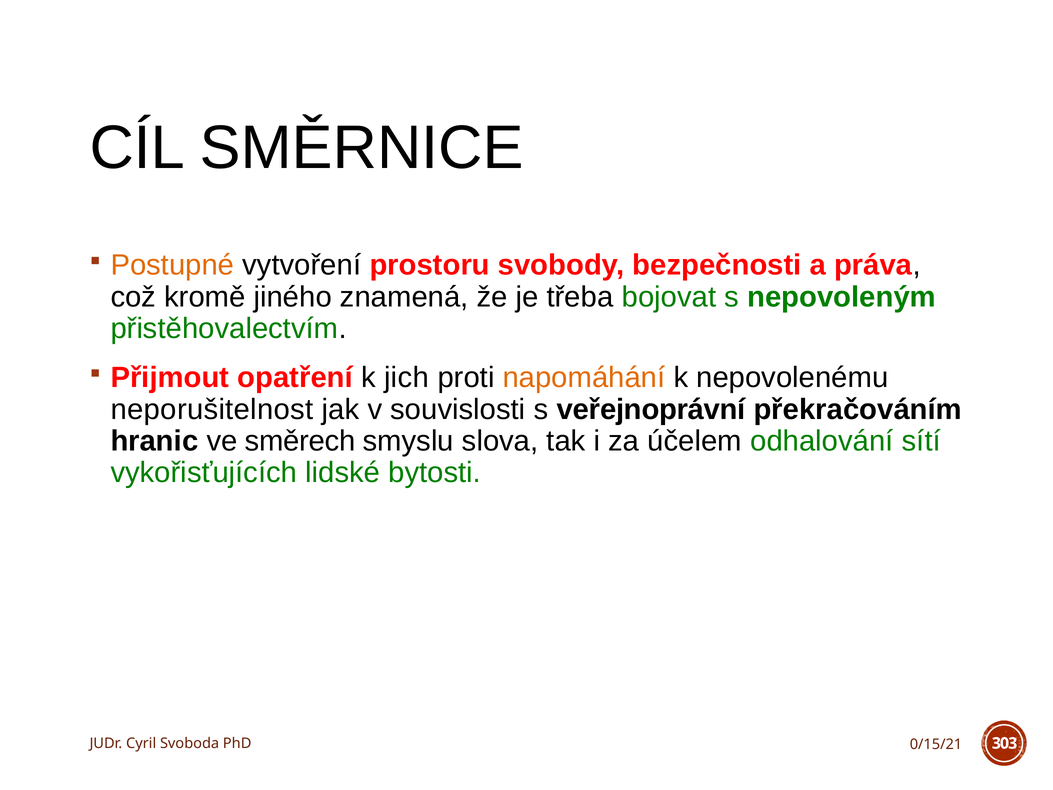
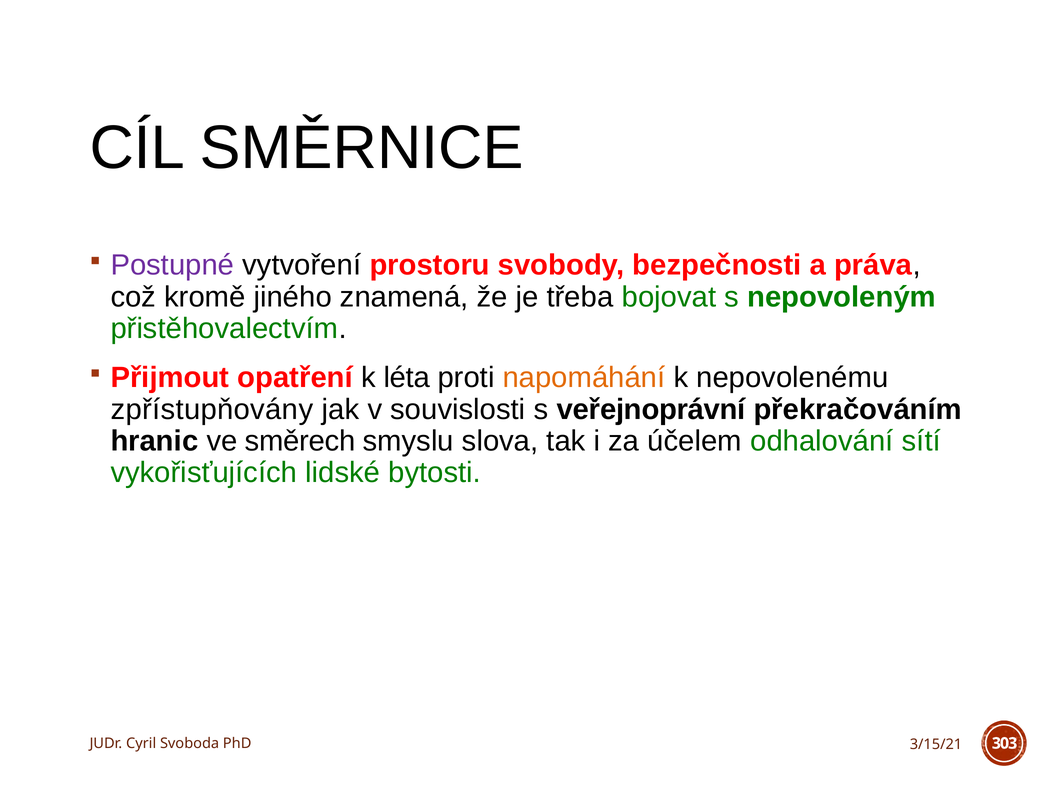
Postupné colour: orange -> purple (172, 265)
jich: jich -> léta (407, 378)
neporušitelnost: neporušitelnost -> zpřístupňovány (212, 409)
0/15/21: 0/15/21 -> 3/15/21 (936, 744)
